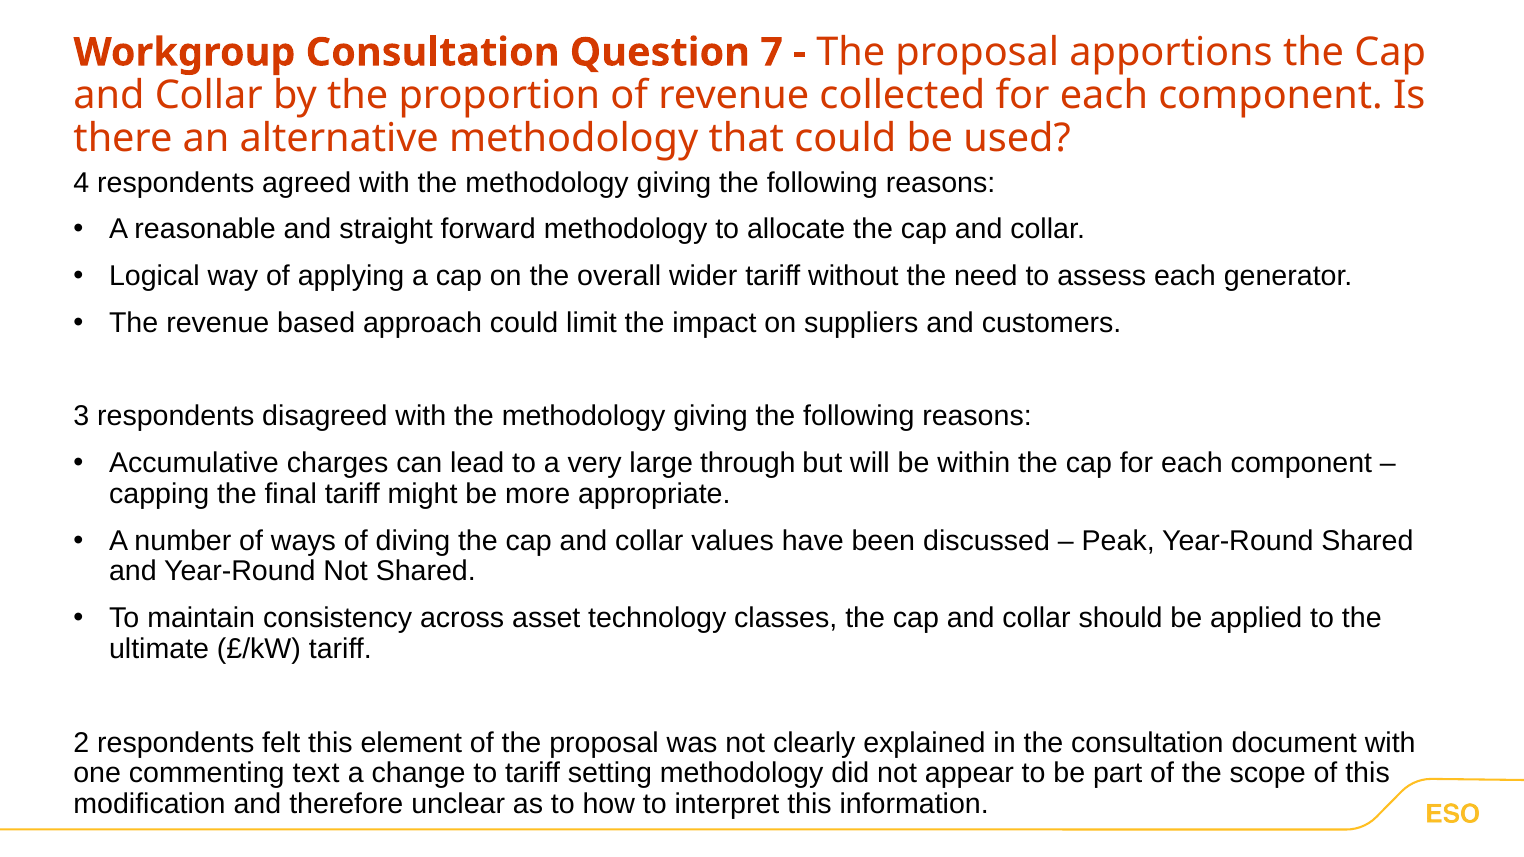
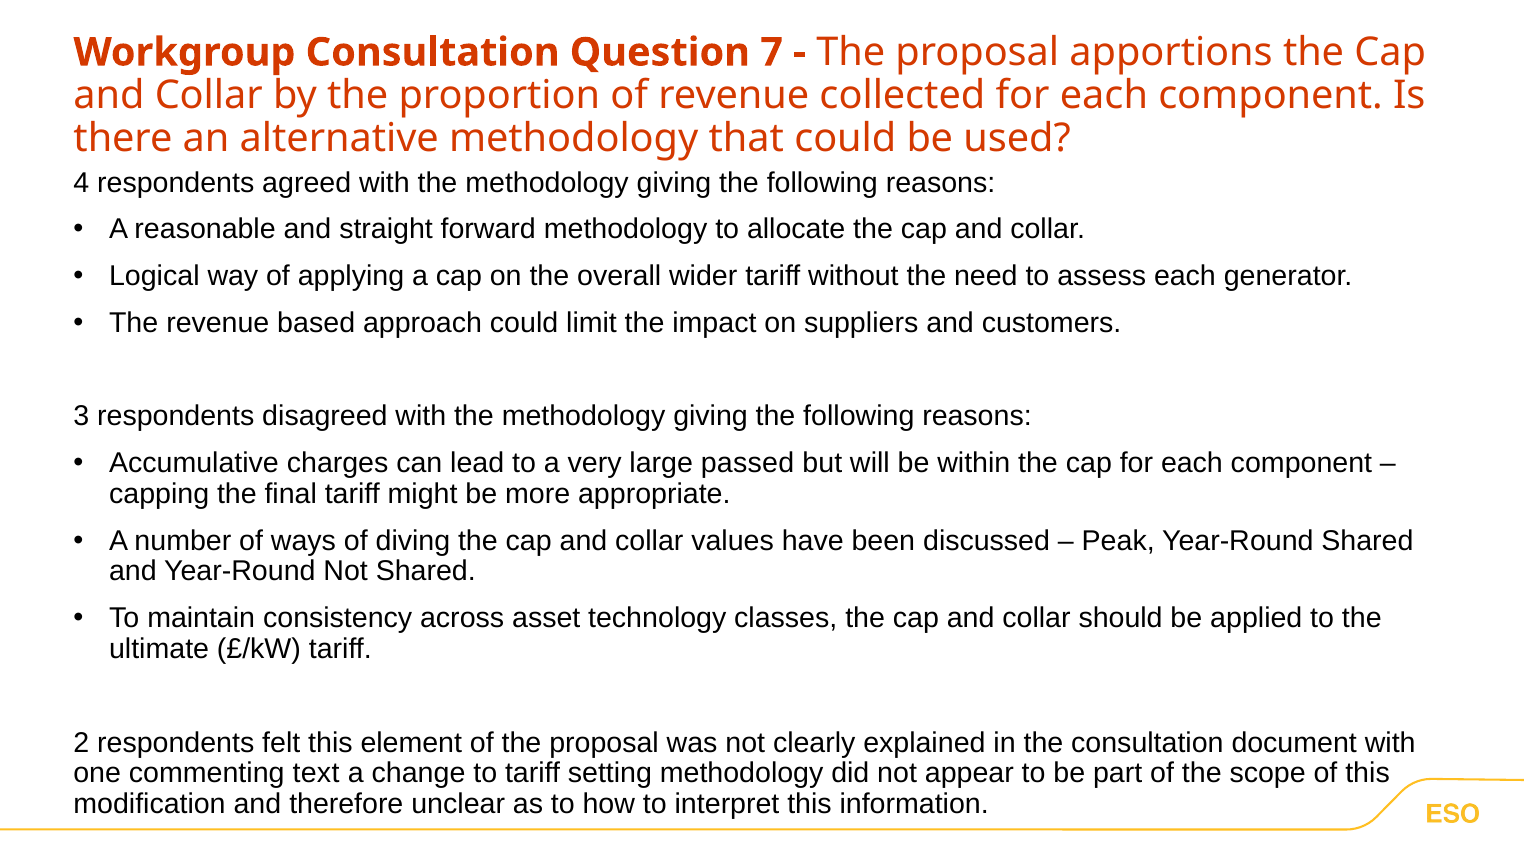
through: through -> passed (748, 463)
